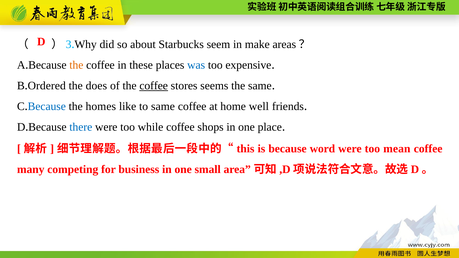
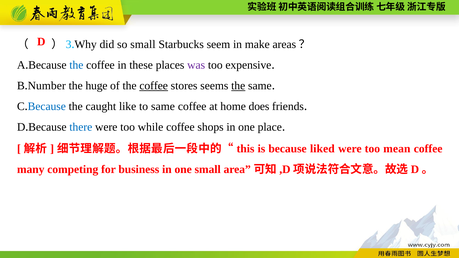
so about: about -> small (143, 44)
the colour: orange -> blue (76, 65)
was colour: blue -> purple (196, 65)
Ordered: Ordered -> Number (47, 86)
does: does -> huge (96, 86)
the underline: none -> present (238, 86)
homes: homes -> caught (101, 106)
well: well -> does (259, 106)
word: word -> liked (322, 149)
